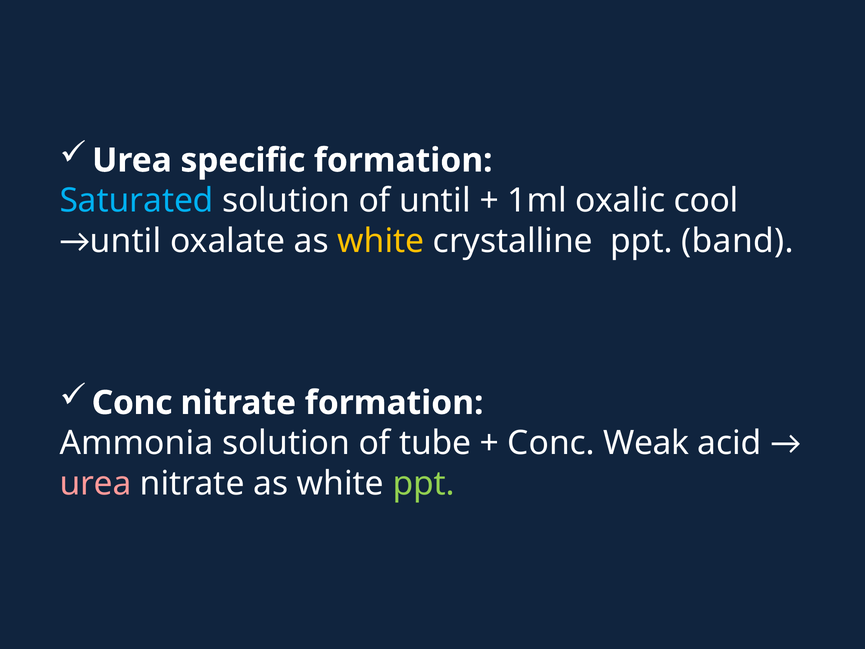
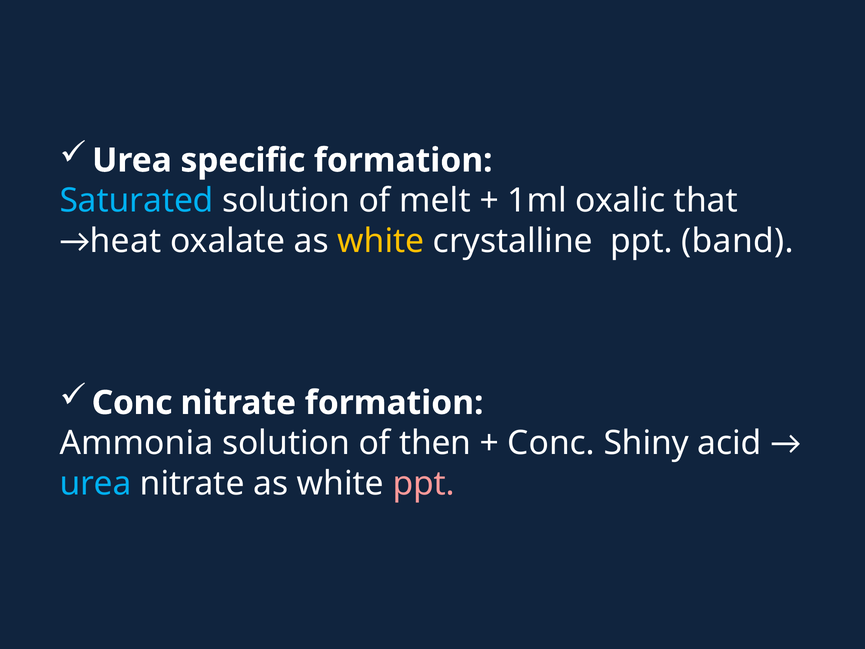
of until: until -> melt (435, 201)
cool: cool -> that (706, 201)
until: until -> heat (126, 241)
tube: tube -> then (435, 443)
Weak: Weak -> Shiny (646, 443)
urea colour: pink -> light blue (95, 484)
ppt colour: light green -> pink (424, 484)
